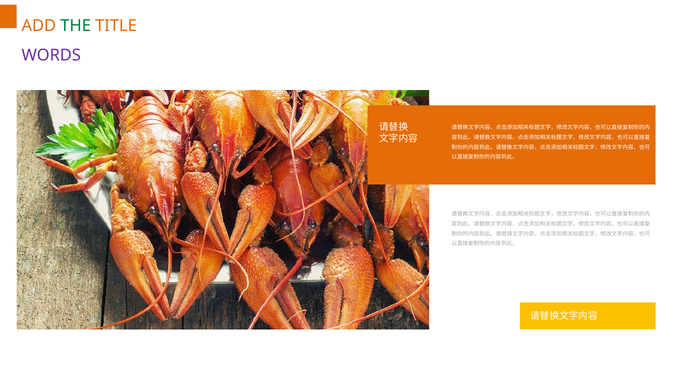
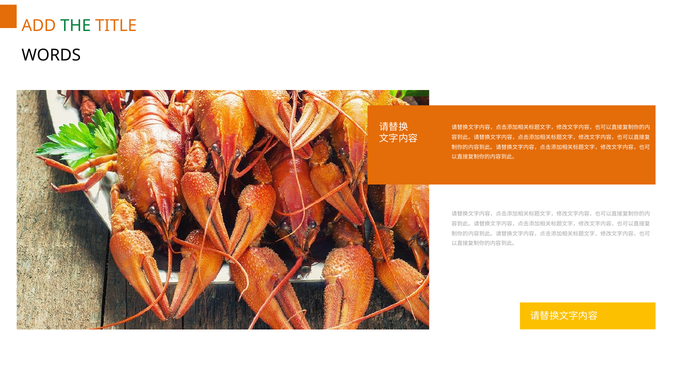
WORDS colour: purple -> black (51, 55)
